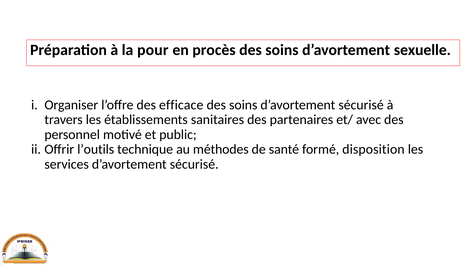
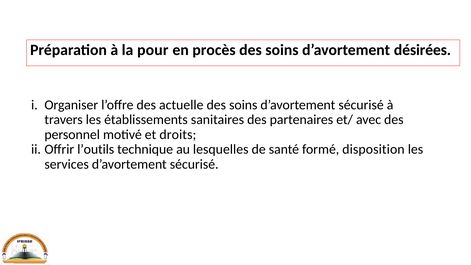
sexuelle: sexuelle -> désirées (422, 50)
efficace: efficace -> actuelle (181, 105)
public: public -> droits (178, 135)
méthodes: méthodes -> lesquelles (221, 149)
